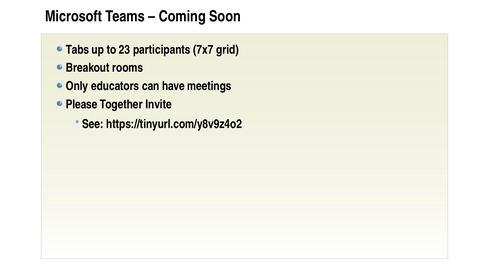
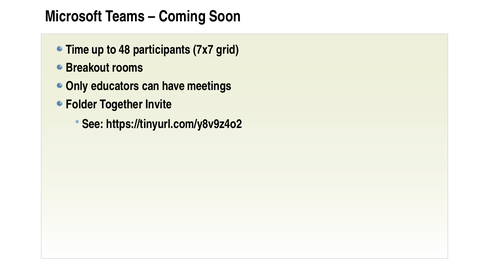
Tabs: Tabs -> Time (77, 50)
23: 23 -> 48 (125, 50)
Please: Please -> Folder (82, 104)
